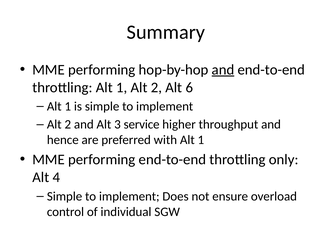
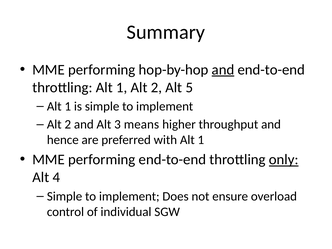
6: 6 -> 5 (189, 87)
service: service -> means (141, 124)
only underline: none -> present (284, 160)
